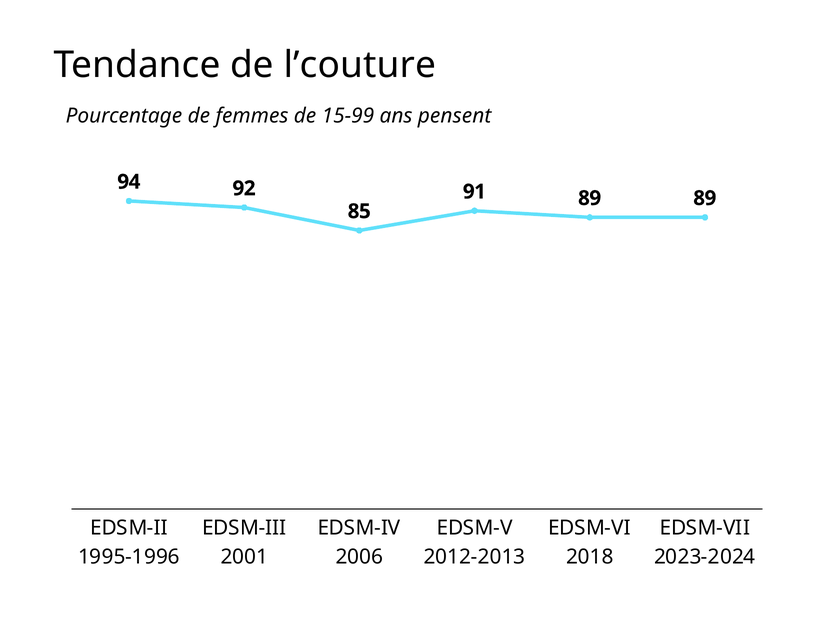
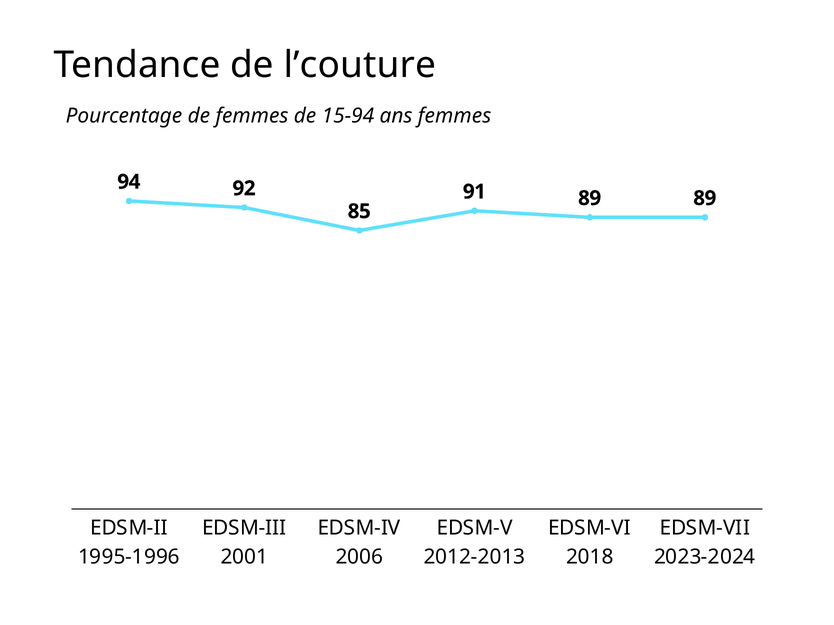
15-99: 15-99 -> 15-94 (348, 116)
ans pensent: pensent -> femmes (455, 116)
